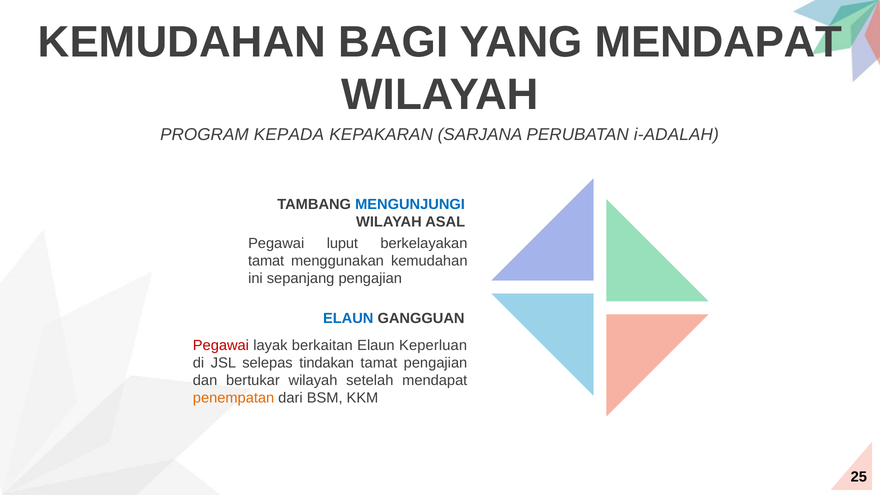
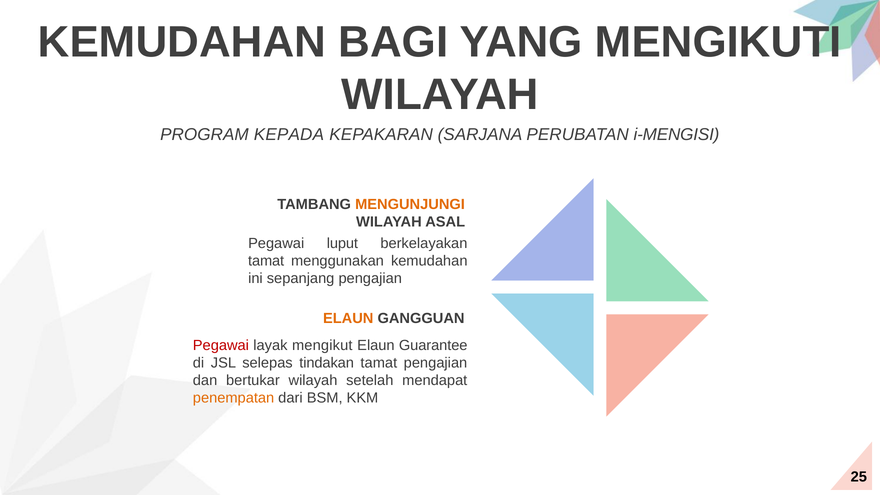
YANG MENDAPAT: MENDAPAT -> MENGIKUTI (718, 42)
i-ADALAH: i-ADALAH -> i-MENGISI (677, 135)
MENGUNJUNGI colour: blue -> orange (410, 204)
ELAUN colour: blue -> orange (348, 319)
berkaitan: berkaitan -> mengikut (322, 345)
Keperluan: Keperluan -> Guarantee (433, 345)
